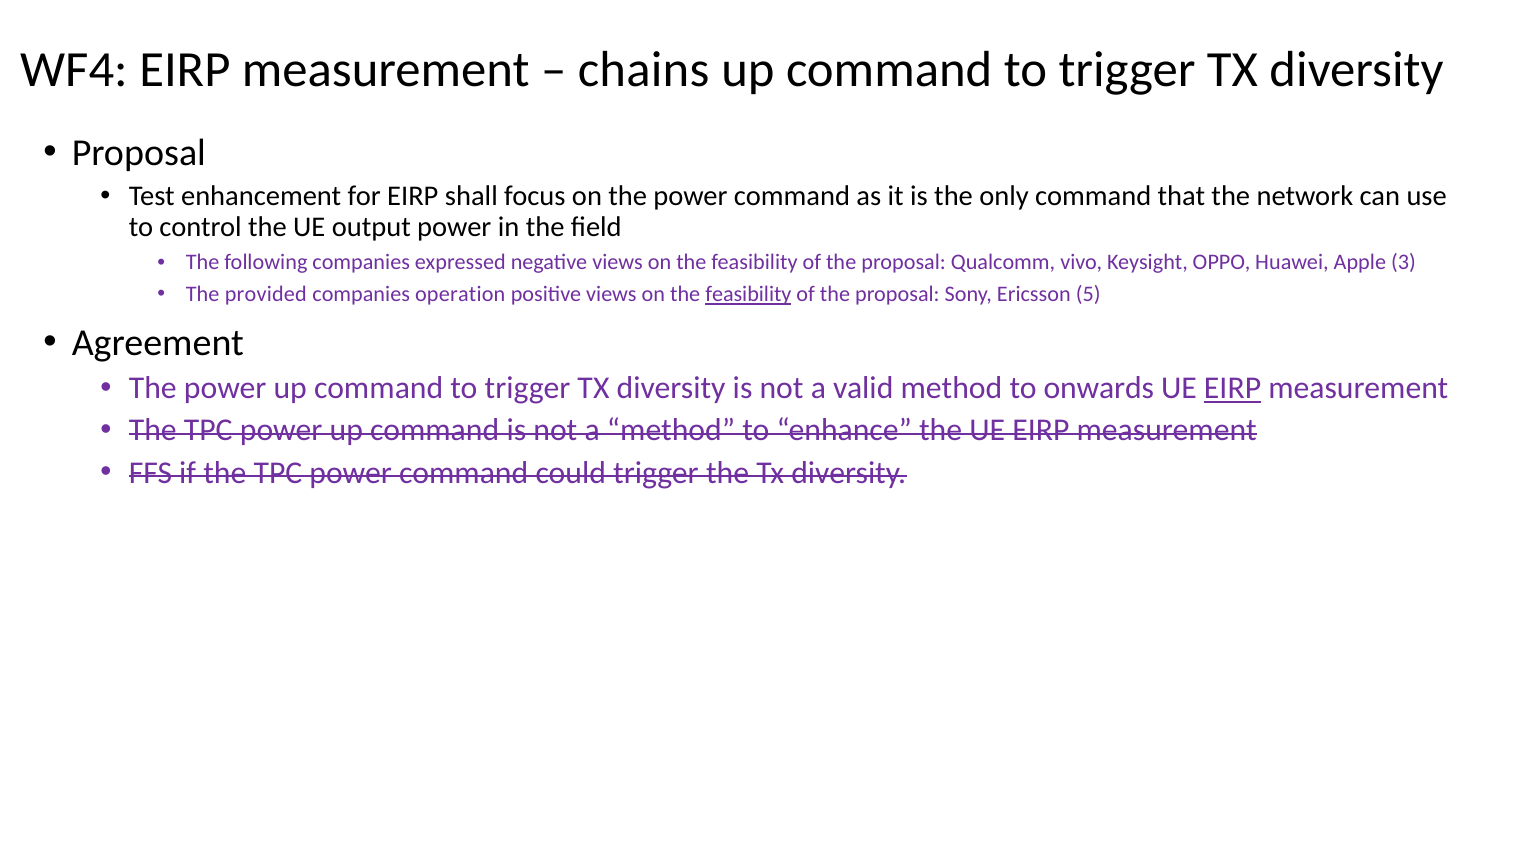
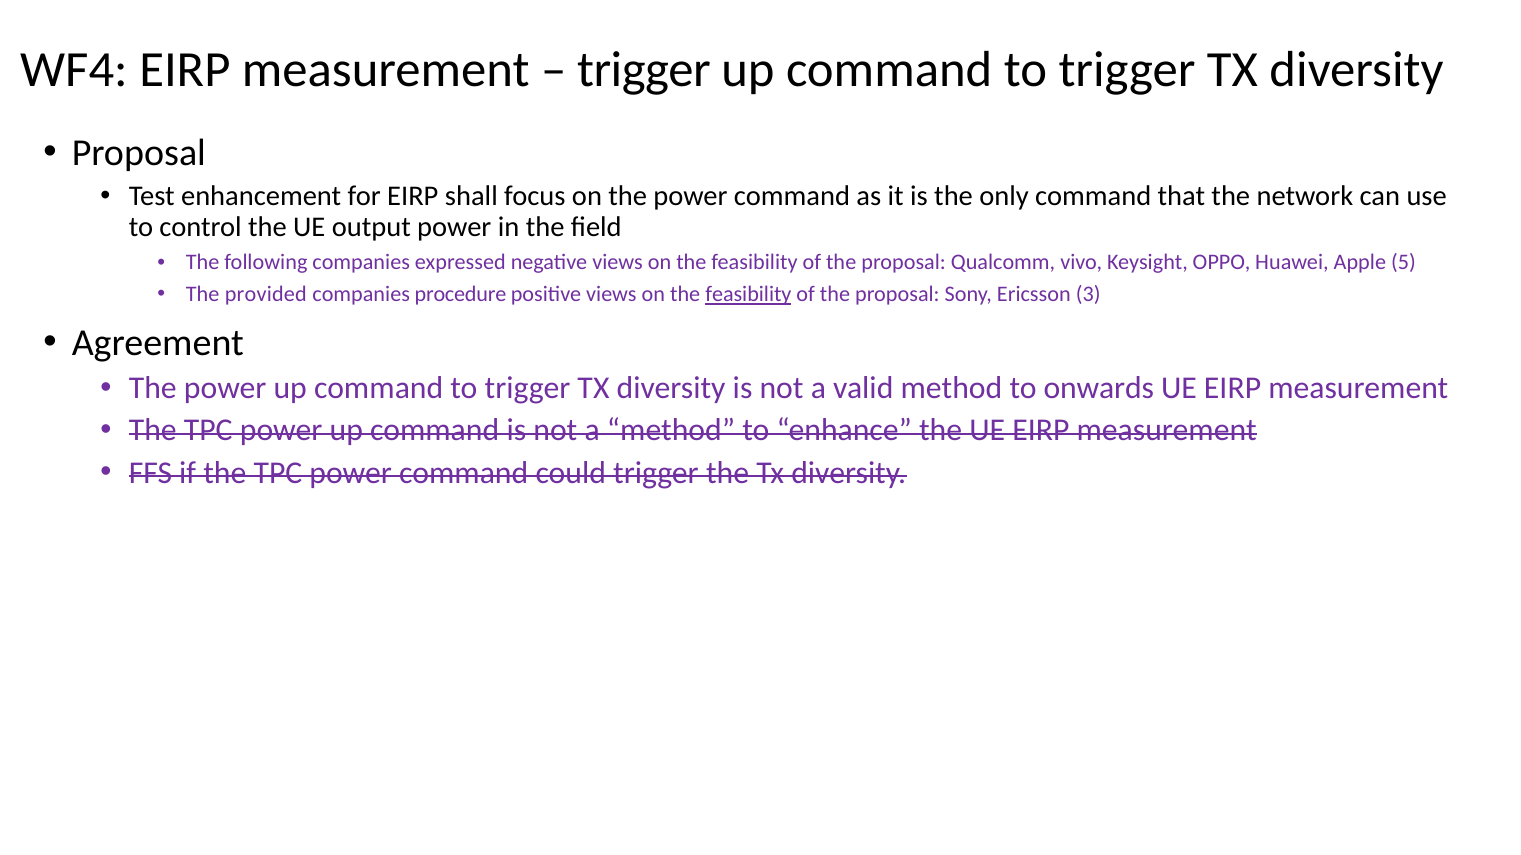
chains: chains -> trigger (644, 70)
3: 3 -> 5 (1403, 263)
operation: operation -> procedure (460, 295)
5: 5 -> 3 (1088, 295)
EIRP underline: present -> none (1233, 389)
